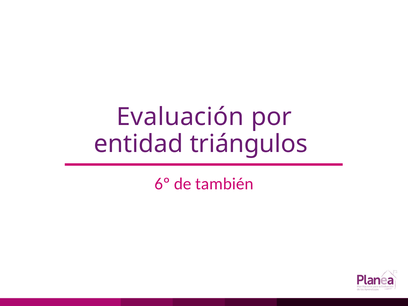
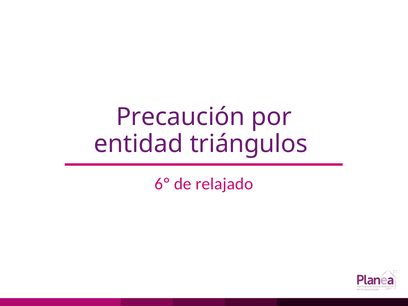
Evaluación: Evaluación -> Precaución (180, 117)
también: también -> relajado (224, 184)
